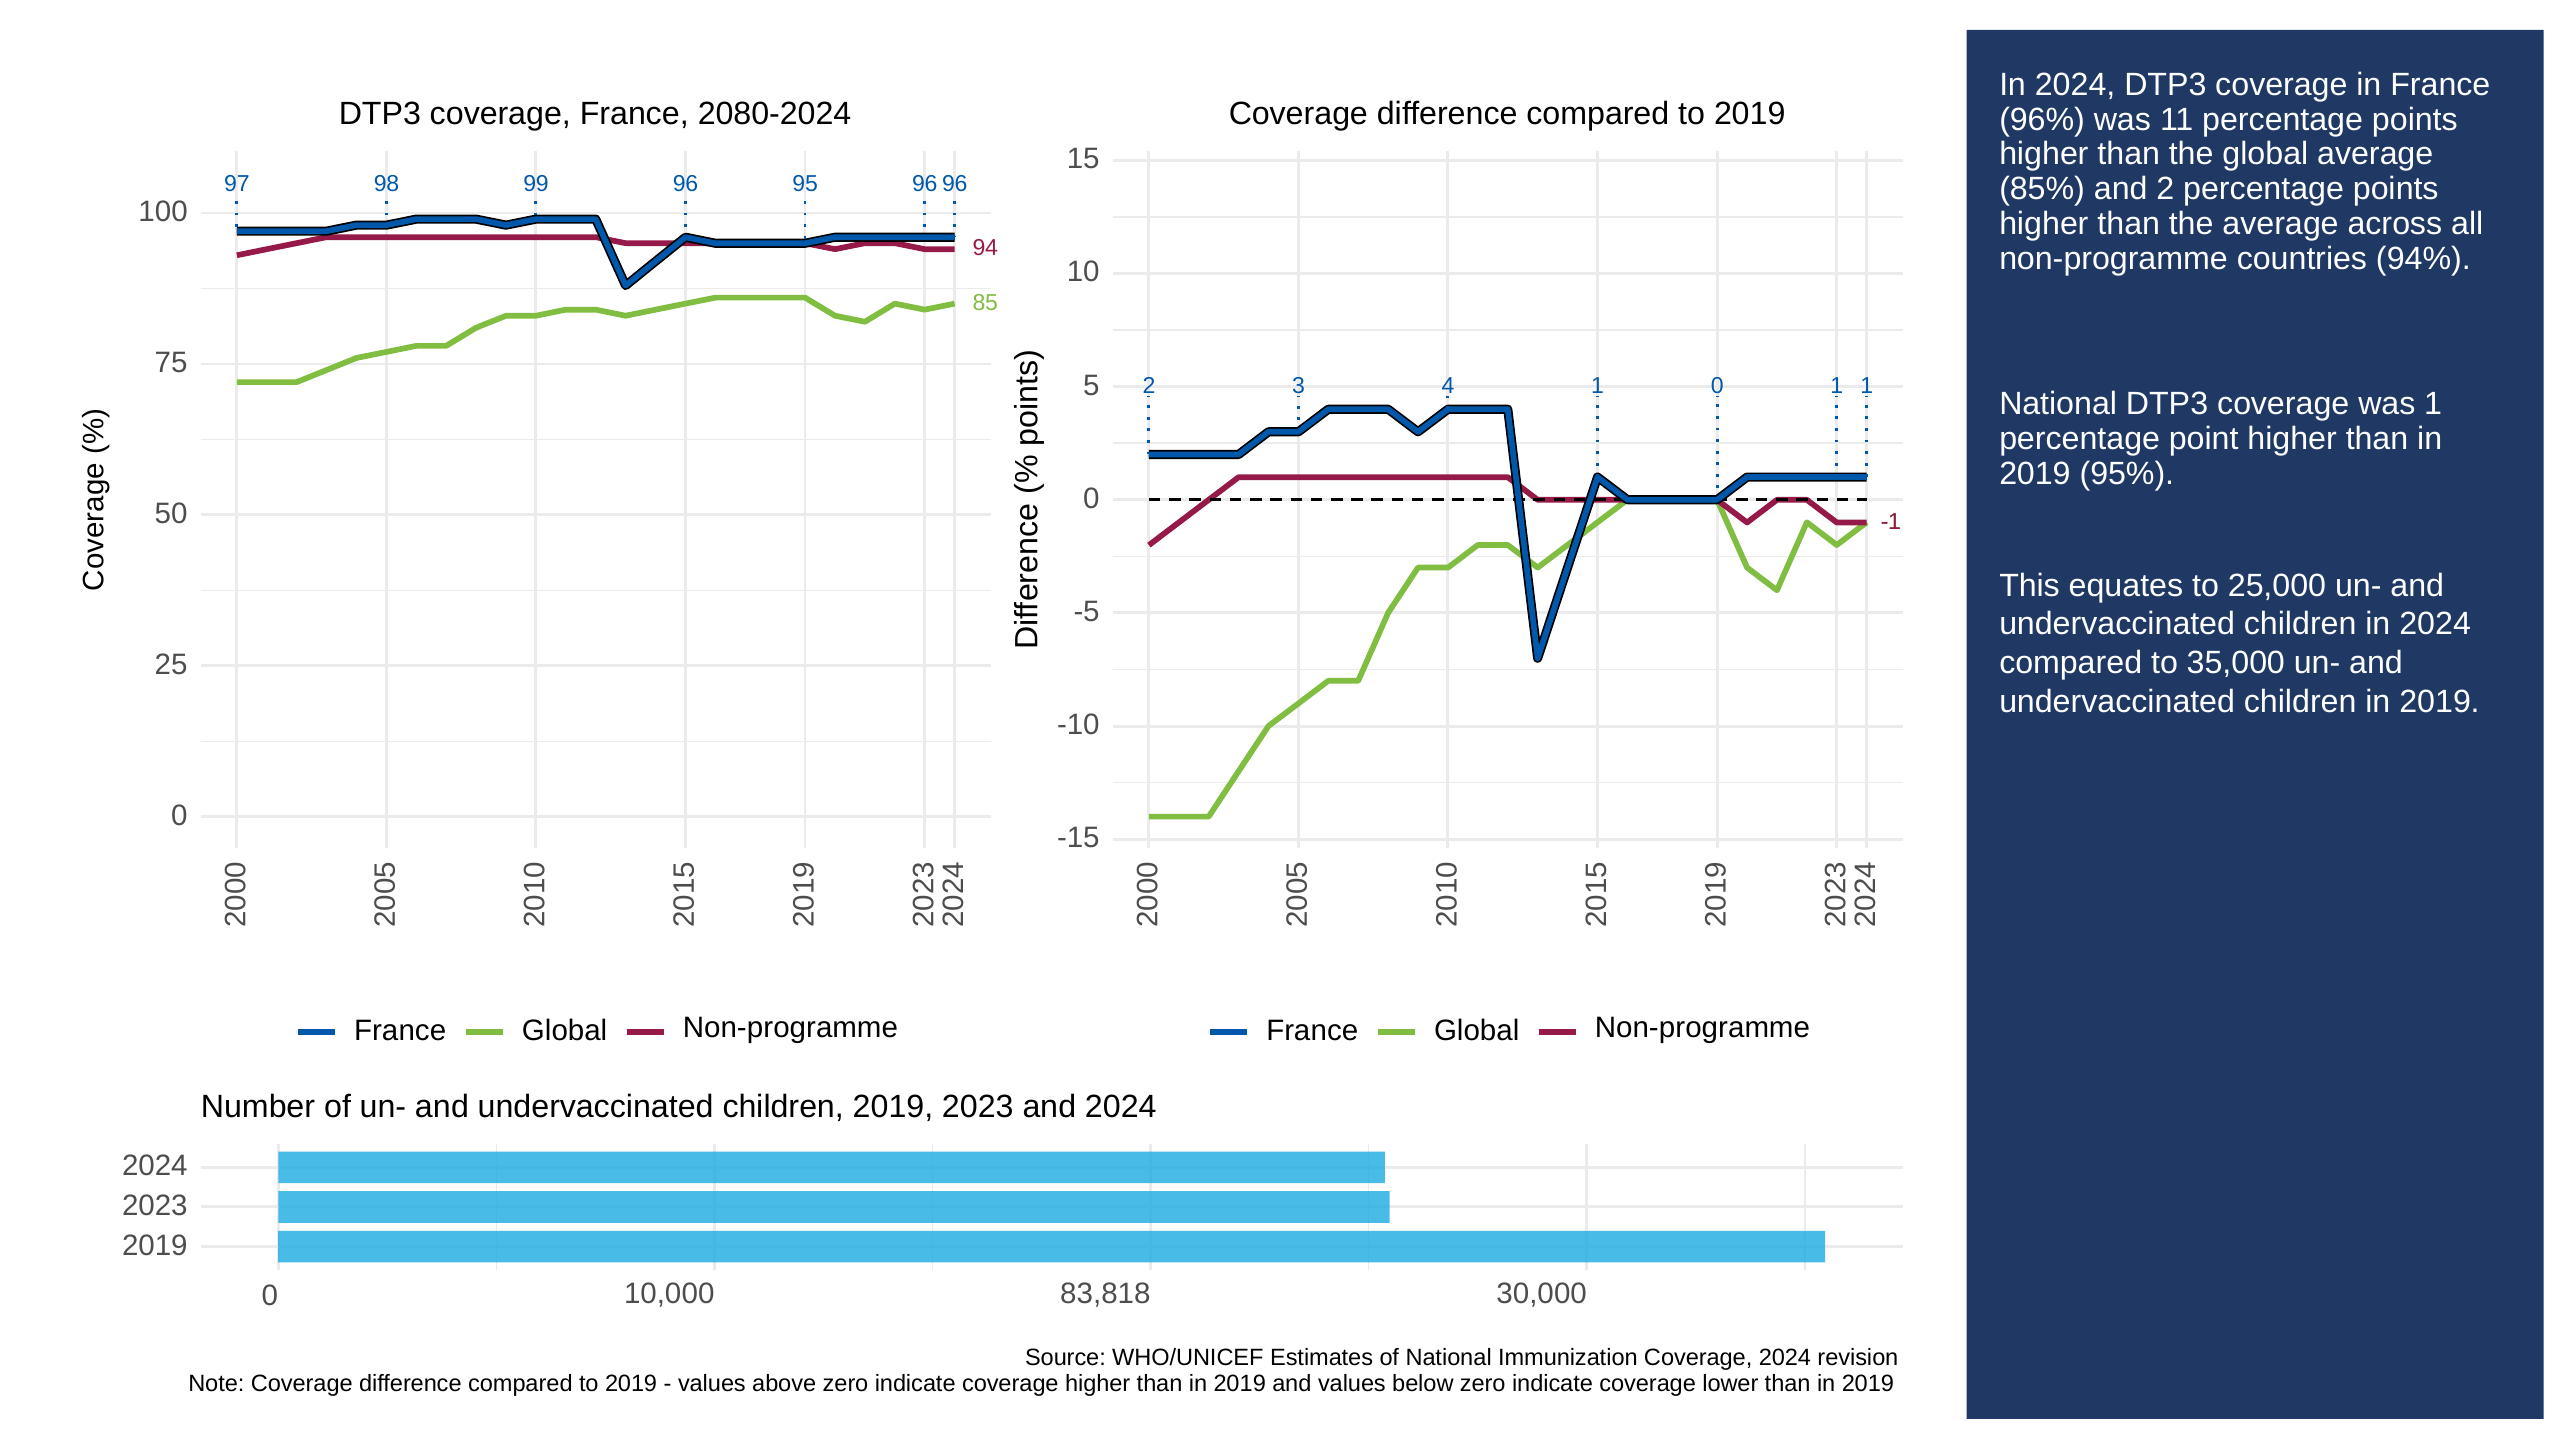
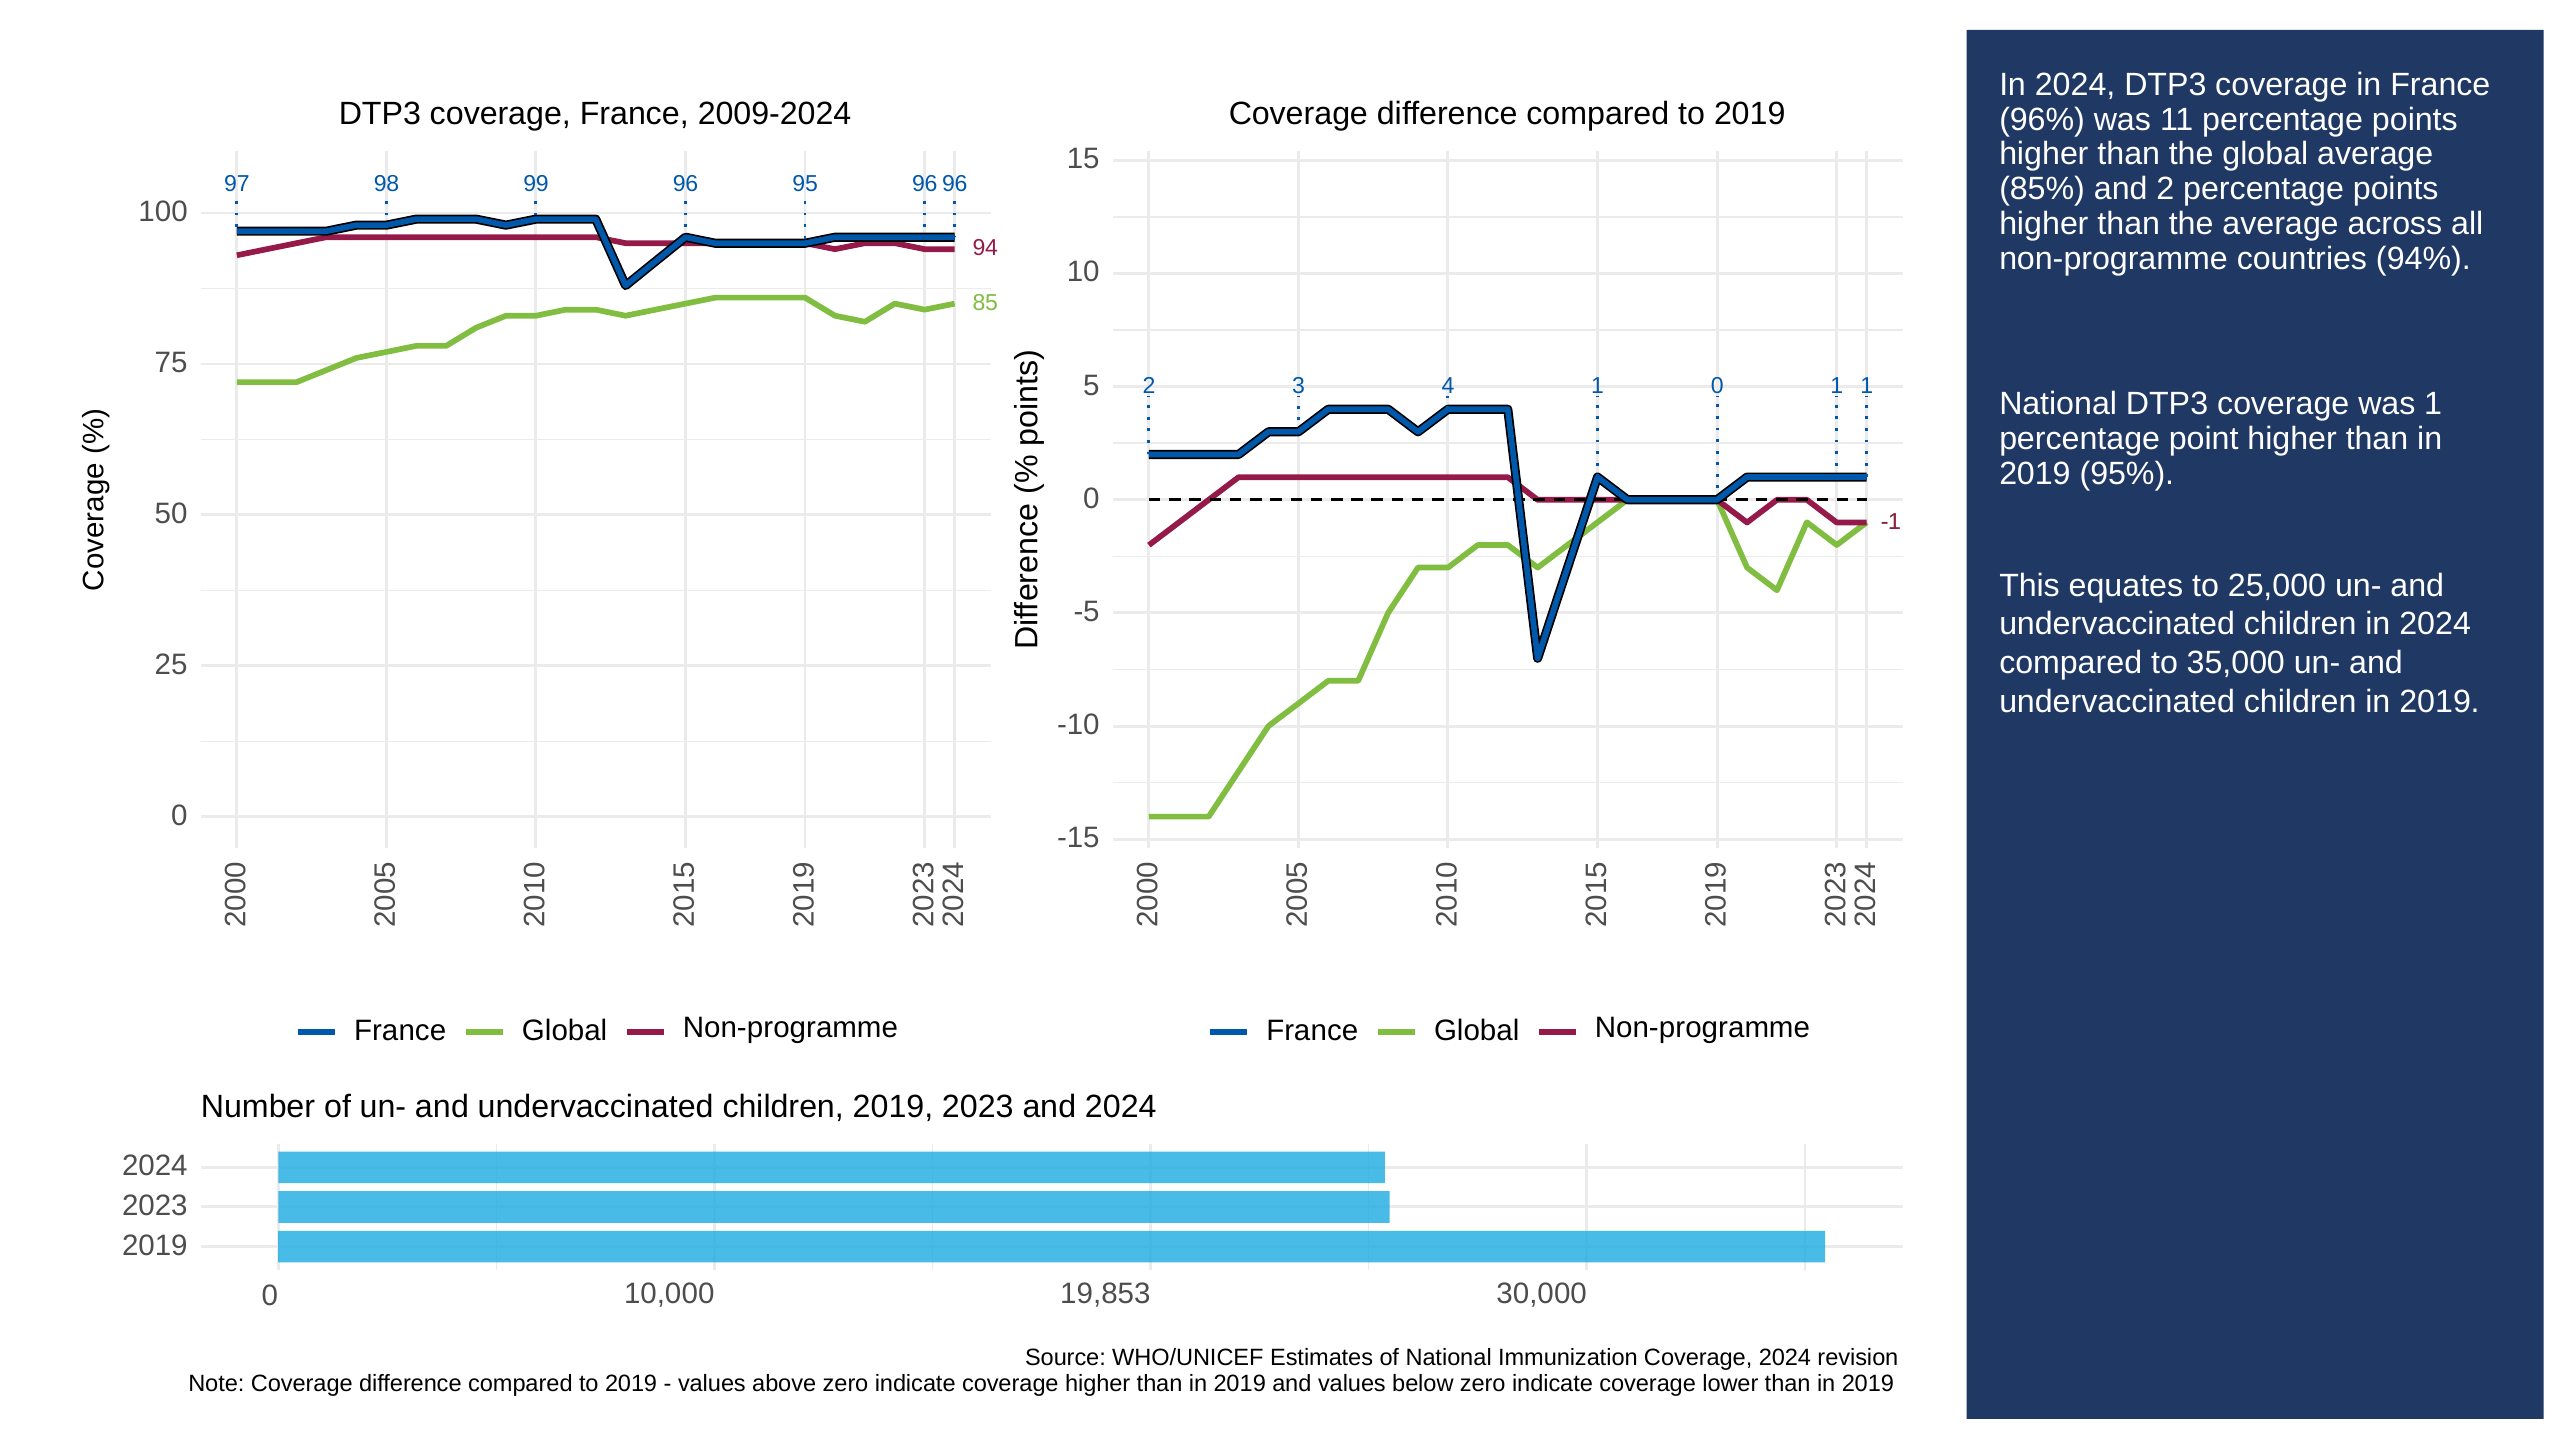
2080-2024: 2080-2024 -> 2009-2024 (775, 114)
83,818: 83,818 -> 19,853 (1105, 1294)
